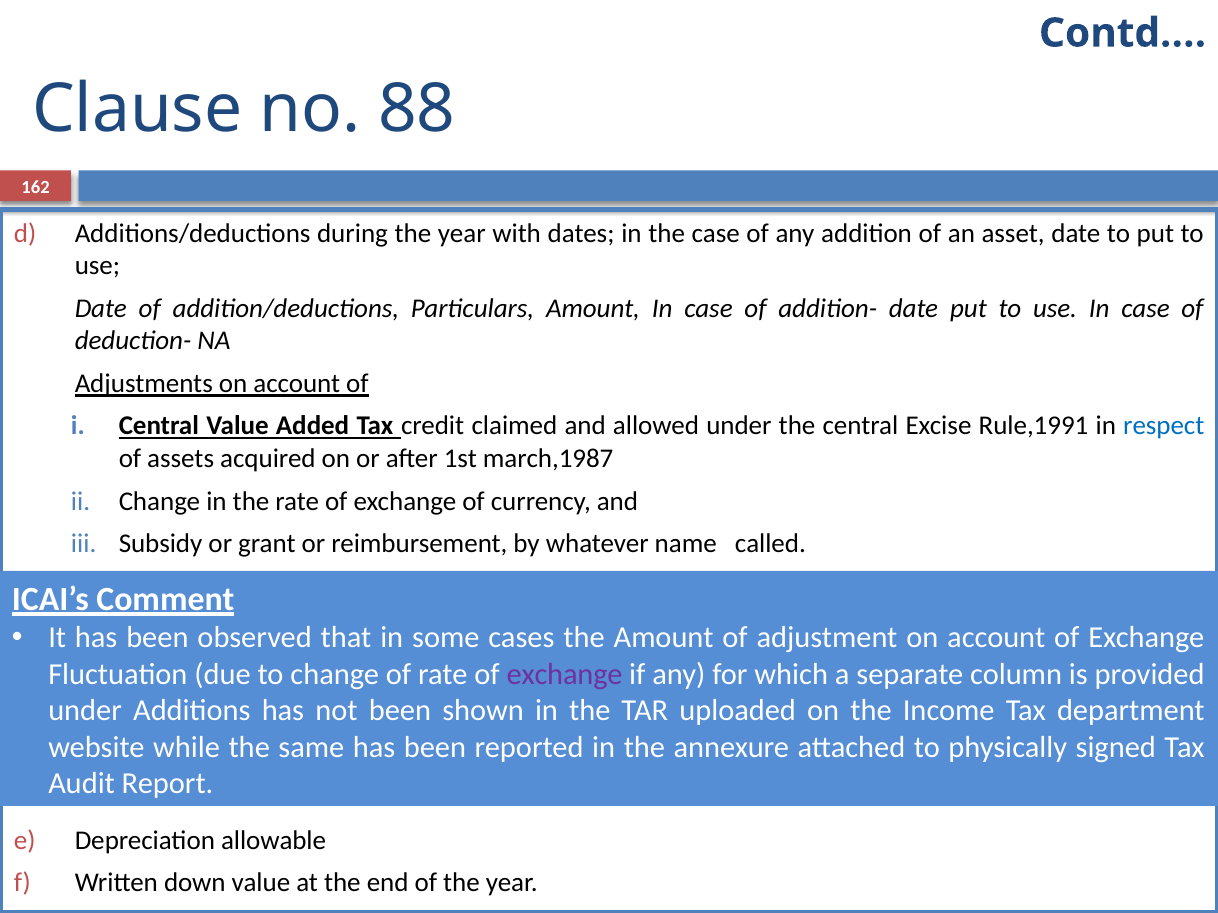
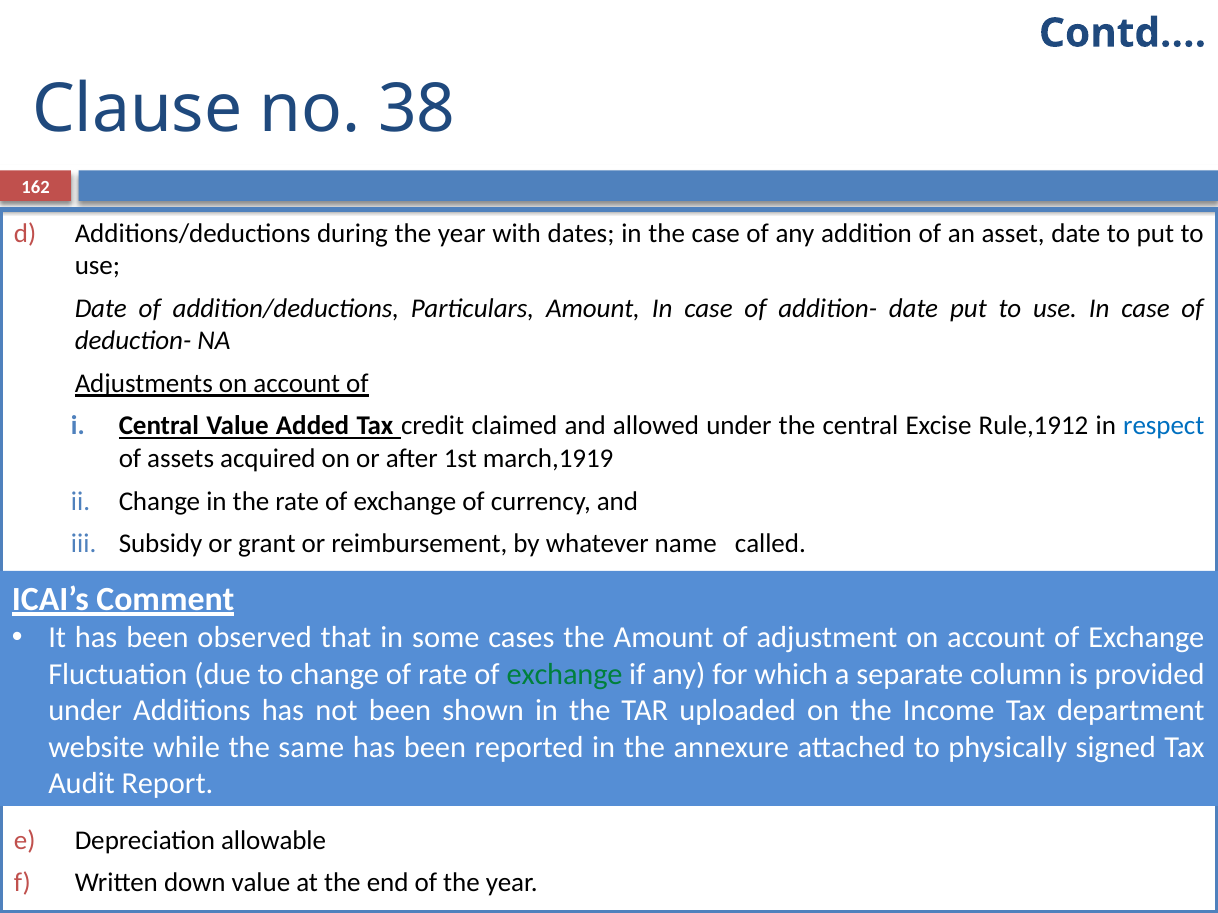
88: 88 -> 38 (417, 109)
Rule,1991: Rule,1991 -> Rule,1912 (1034, 426)
march,1987: march,1987 -> march,1919 (548, 459)
exchange colour: purple -> green (565, 675)
